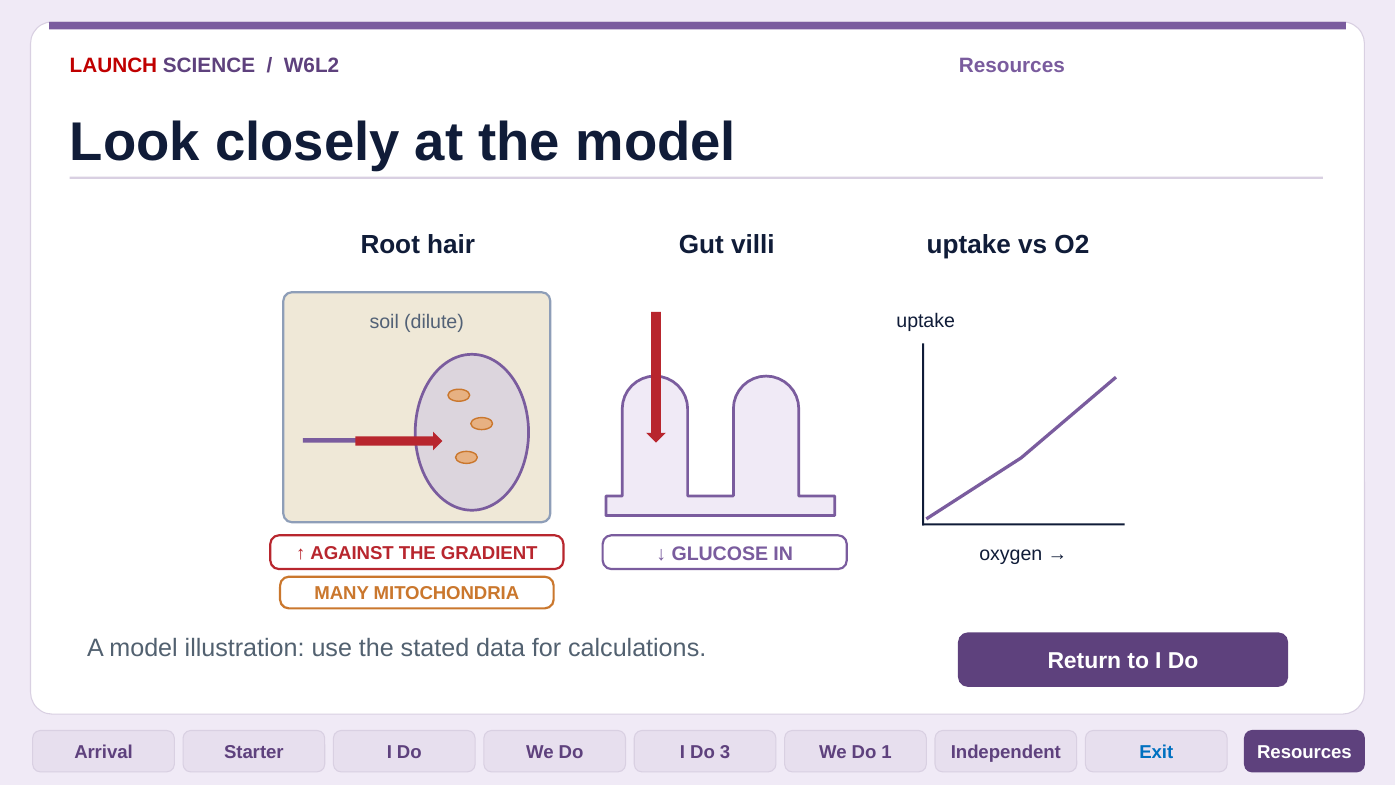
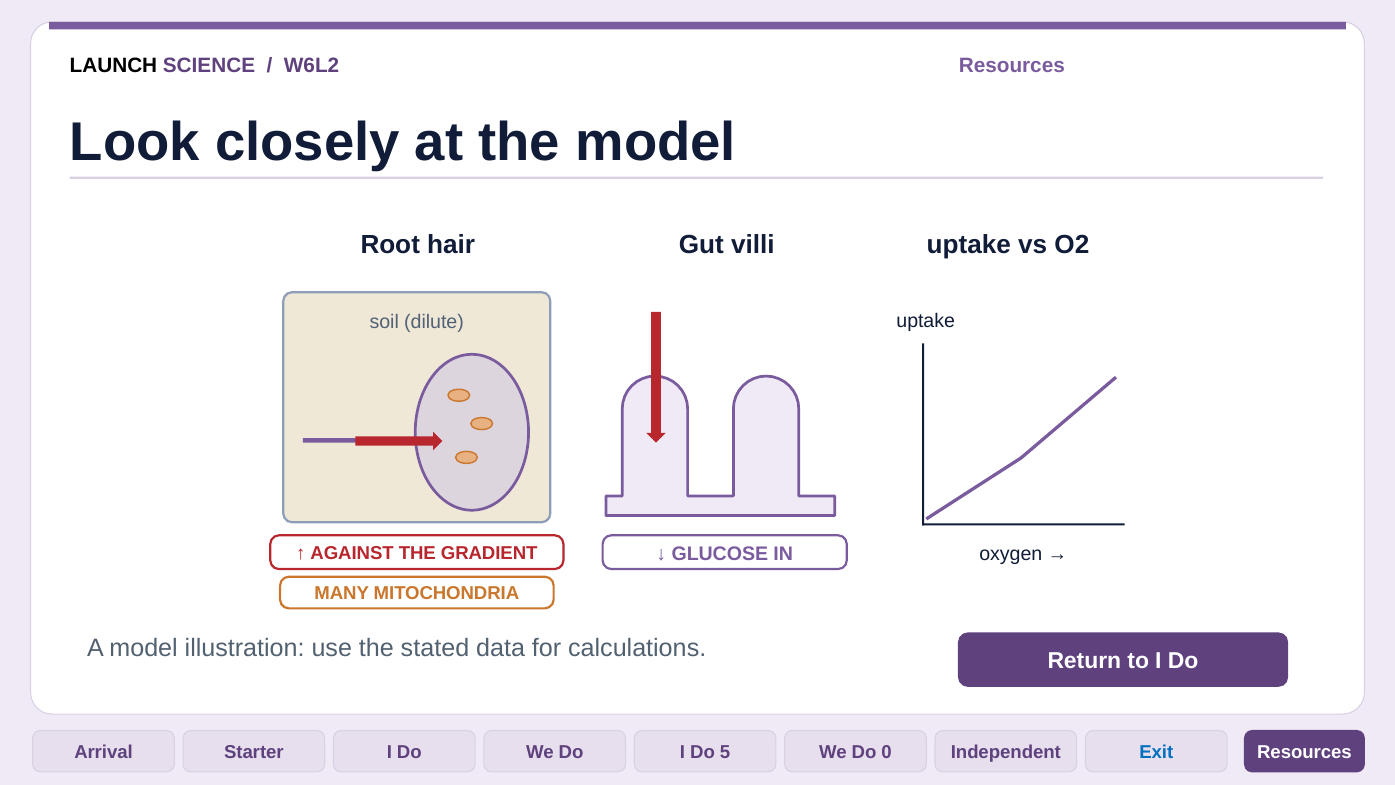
LAUNCH colour: red -> black (113, 65)
3: 3 -> 5 (725, 752)
1: 1 -> 0 (887, 752)
